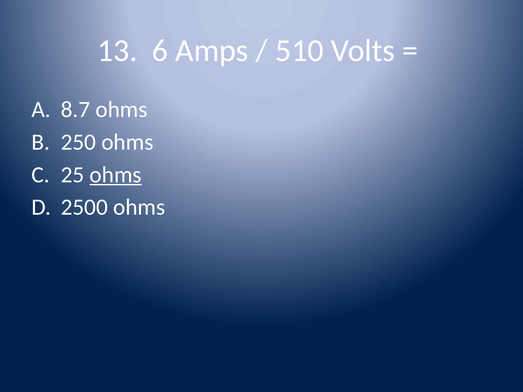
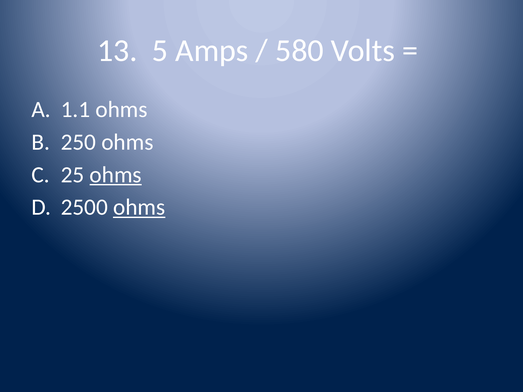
6: 6 -> 5 (160, 51)
510: 510 -> 580 (299, 51)
8.7: 8.7 -> 1.1 (75, 110)
ohms underline: none -> present (139, 207)
